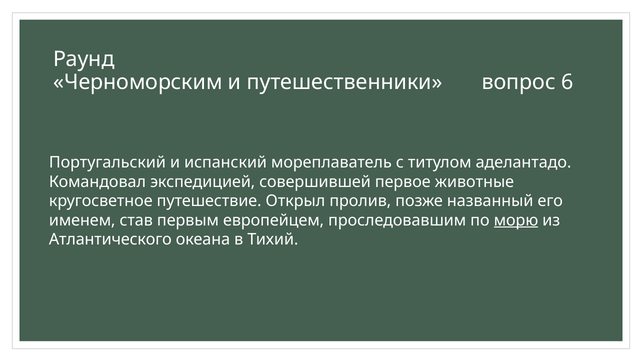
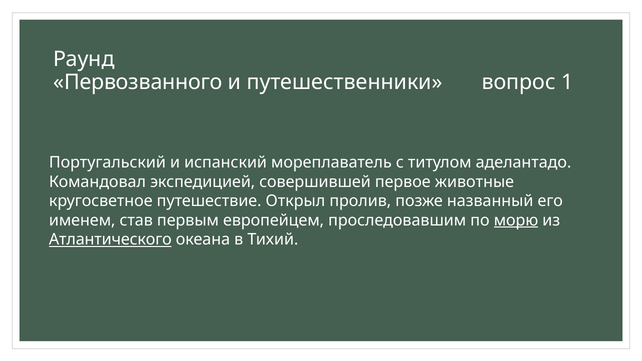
Черноморским: Черноморским -> Первозванного (138, 82)
6: 6 -> 1 (567, 82)
Атлантического underline: none -> present (110, 240)
